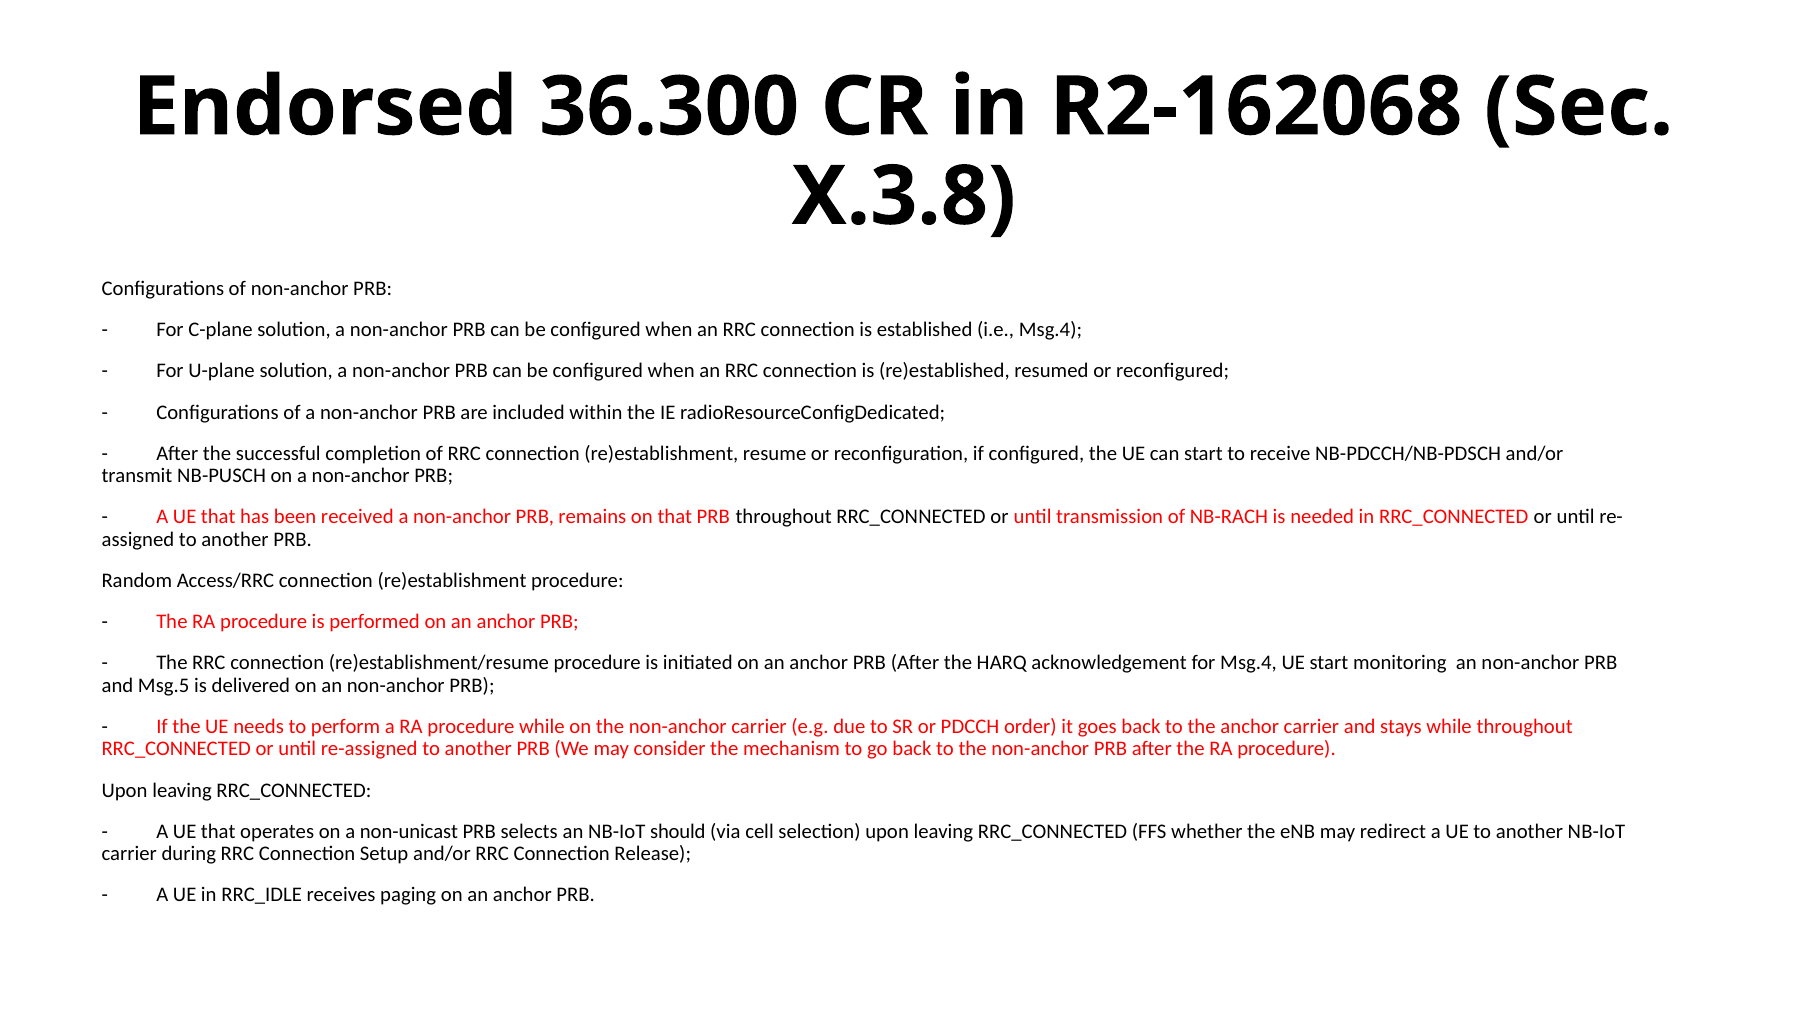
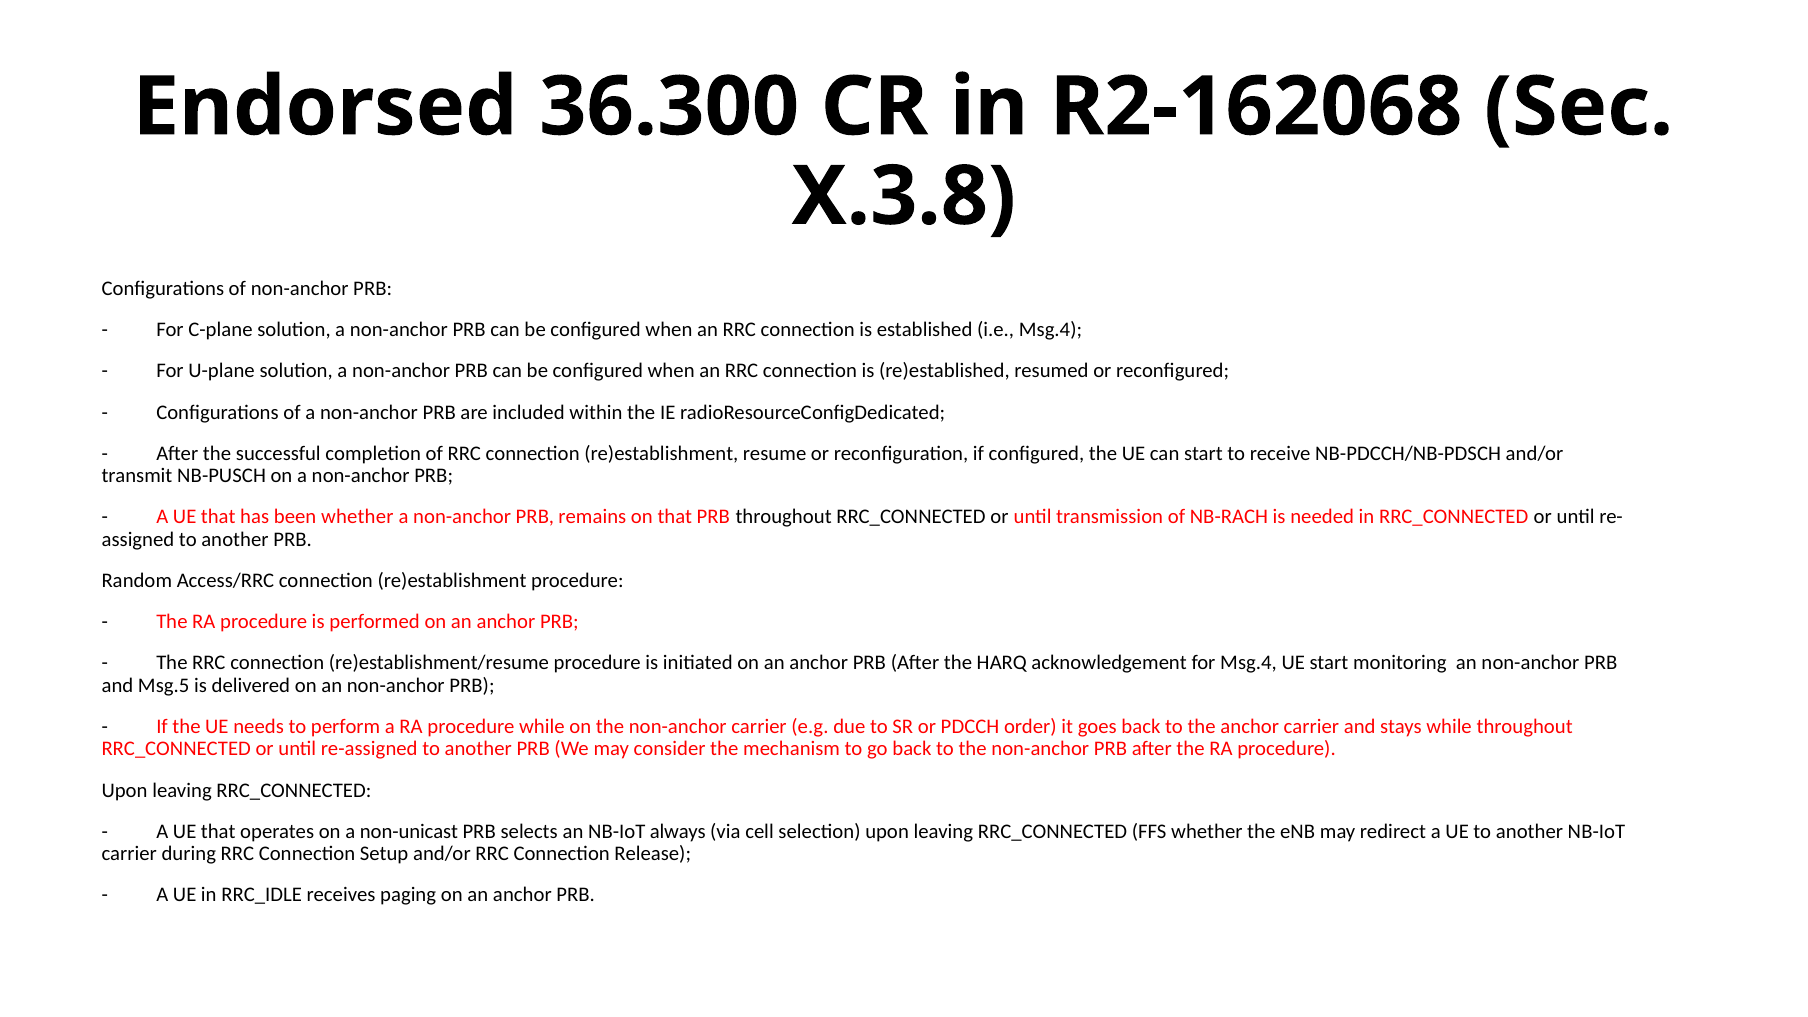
been received: received -> whether (357, 517)
should: should -> always (678, 831)
